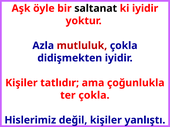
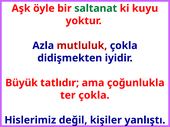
saltanat colour: black -> green (96, 8)
ki iyidir: iyidir -> kuyu (145, 8)
Kişiler: Kişiler -> Büyük (22, 83)
